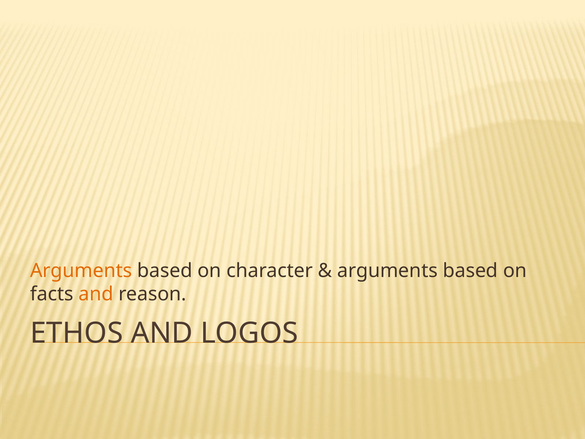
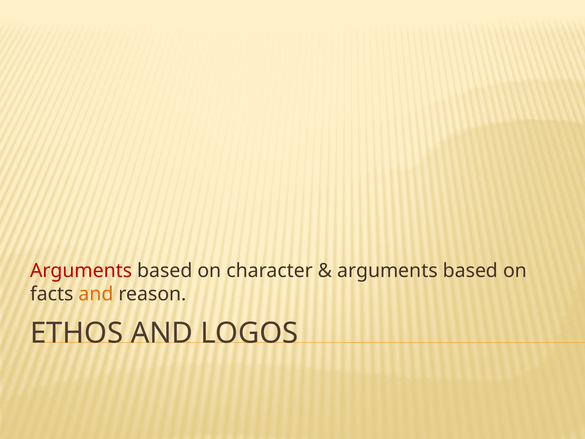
Arguments colour: orange -> red (81, 270)
